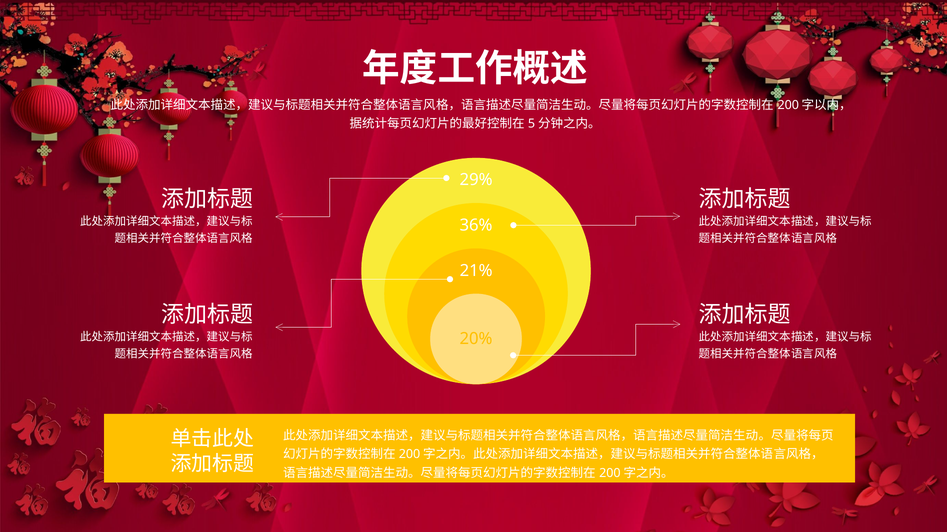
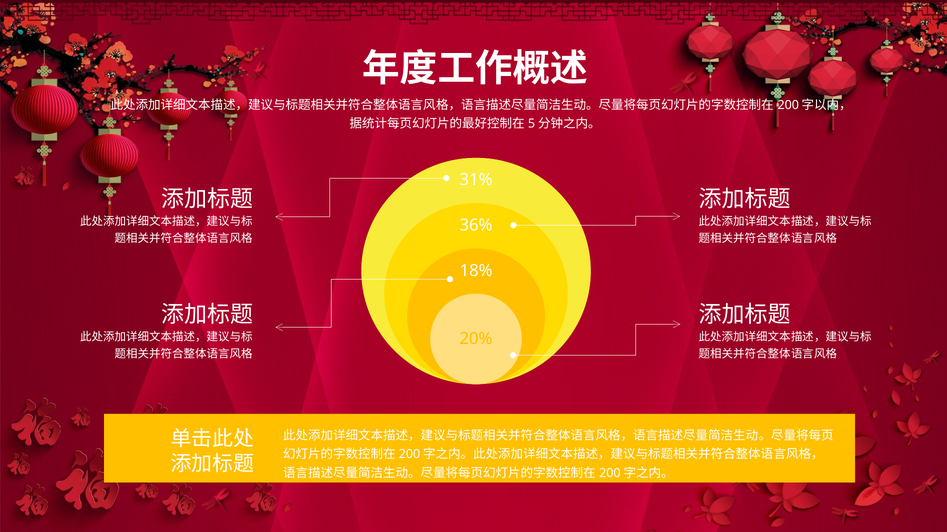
29%: 29% -> 31% (476, 180)
21%: 21% -> 18% (476, 271)
